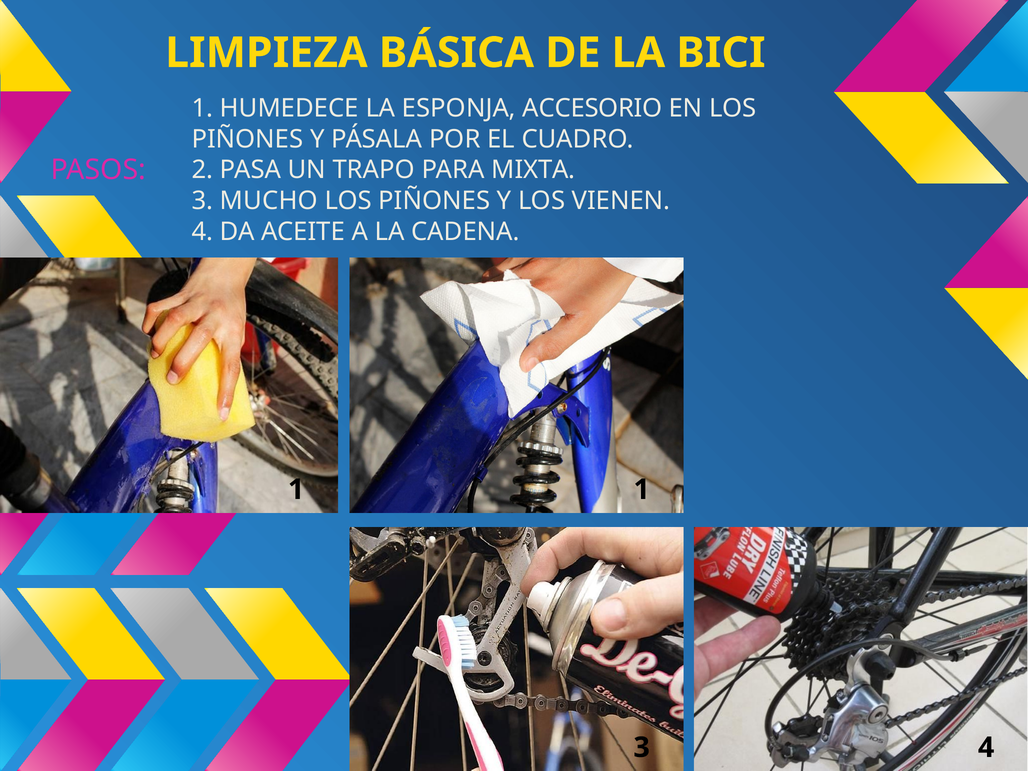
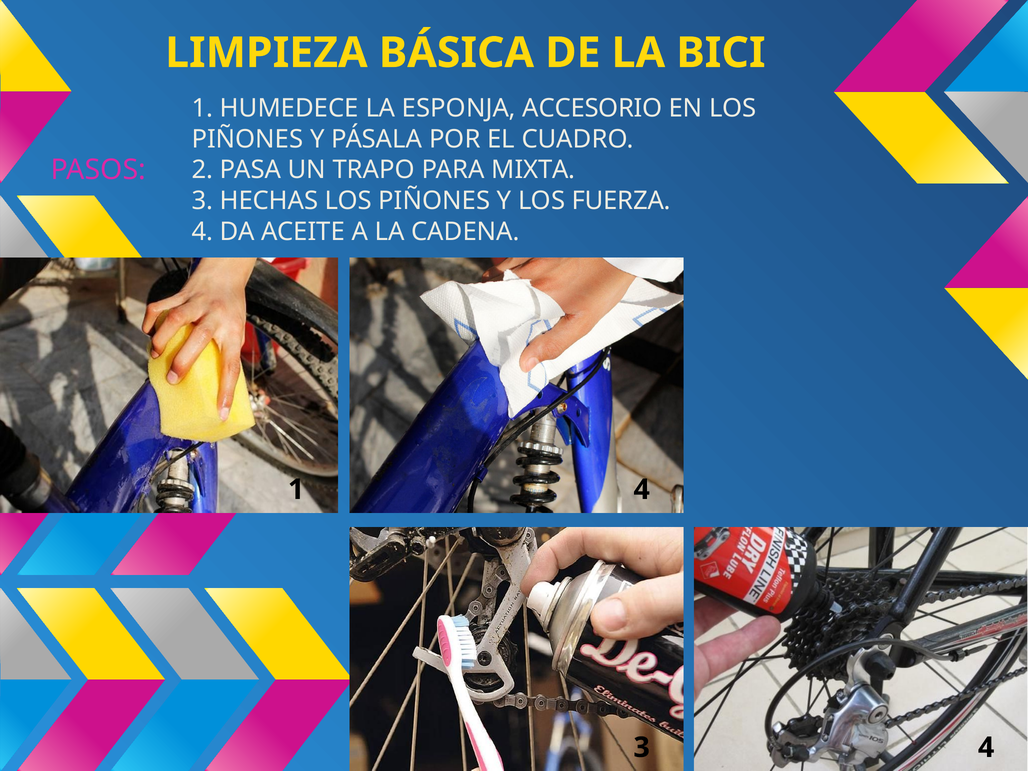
MUCHO: MUCHO -> HECHAS (269, 201)
VIENEN: VIENEN -> FUERZA (621, 201)
1 1: 1 -> 4 (642, 490)
